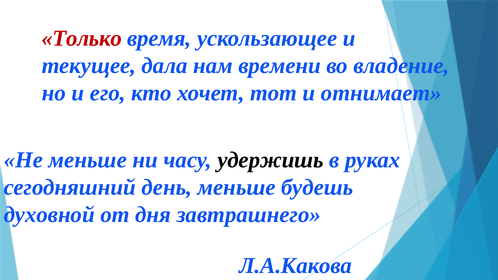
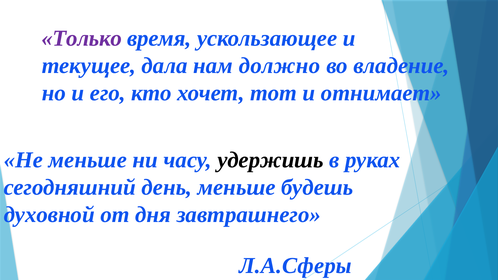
Только colour: red -> purple (82, 38)
времени: времени -> должно (279, 66)
Л.А.Какова: Л.А.Какова -> Л.А.Сферы (295, 266)
